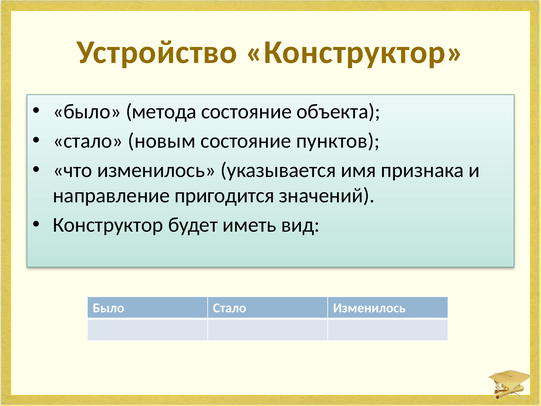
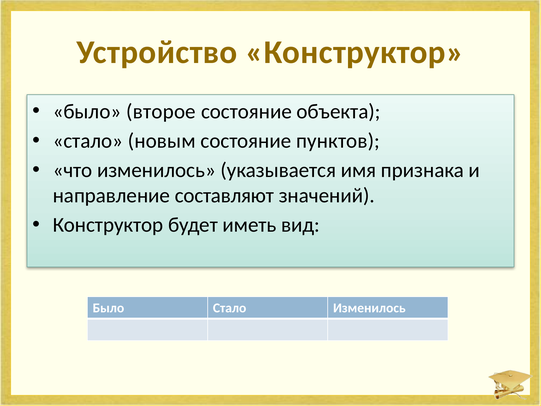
метода: метода -> второе (161, 111)
пригодится: пригодится -> составляют (224, 195)
